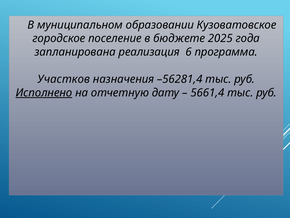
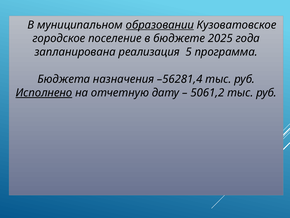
образовании underline: none -> present (160, 25)
6: 6 -> 5 (189, 52)
Участков: Участков -> Бюджета (64, 79)
5661,4: 5661,4 -> 5061,2 (207, 93)
